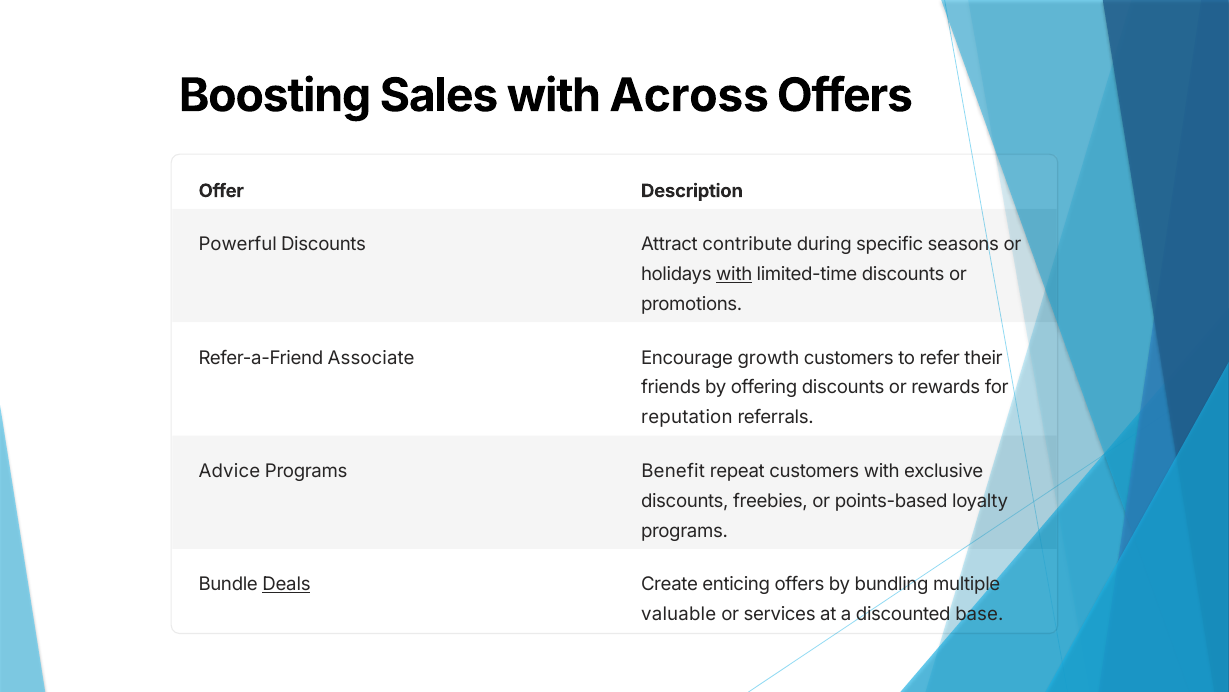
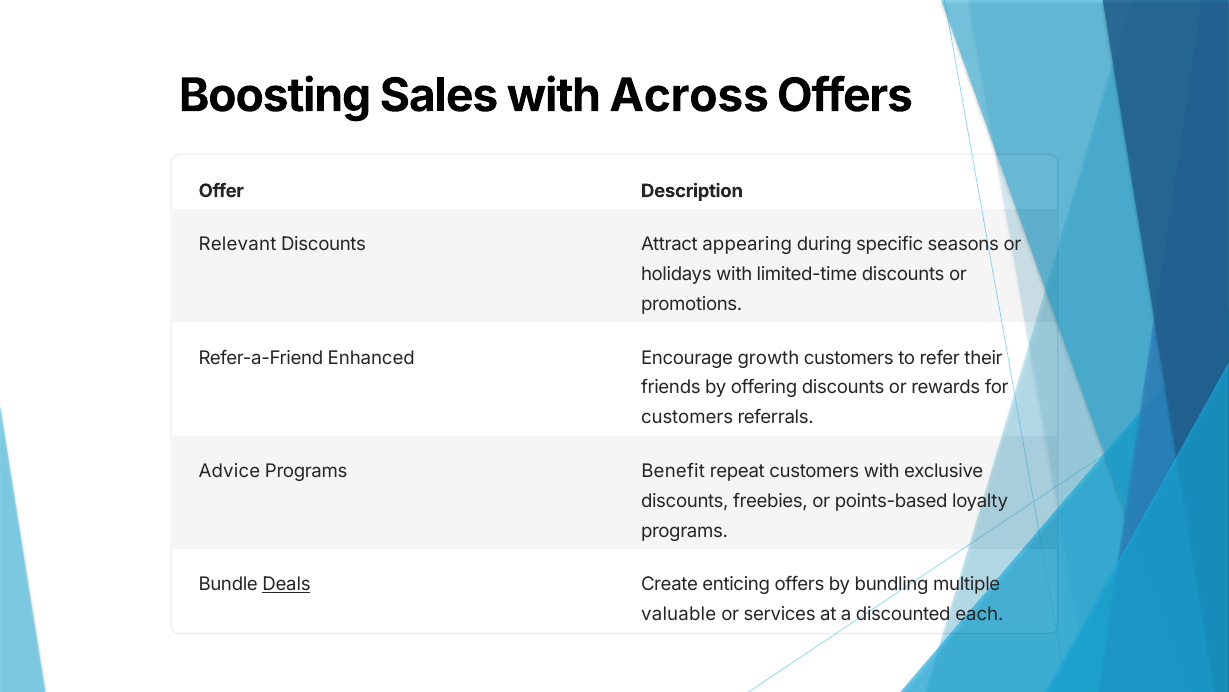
Powerful: Powerful -> Relevant (238, 244)
contribute: contribute -> appearing (747, 244)
with underline: present -> none (734, 274)
Associate: Associate -> Enhanced (371, 358)
reputation: reputation -> customers (687, 417)
base: base -> each (979, 614)
